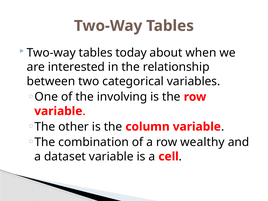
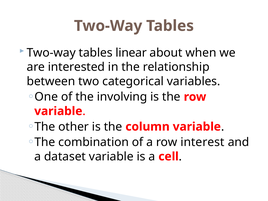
today: today -> linear (131, 53)
wealthy: wealthy -> interest (202, 142)
